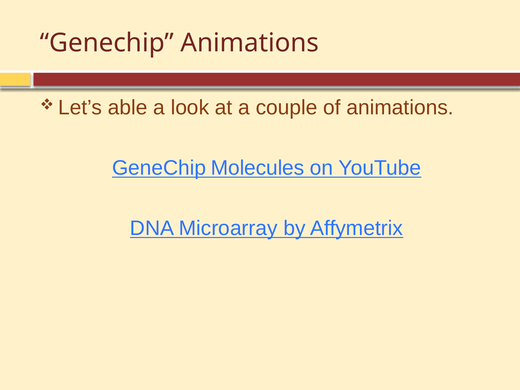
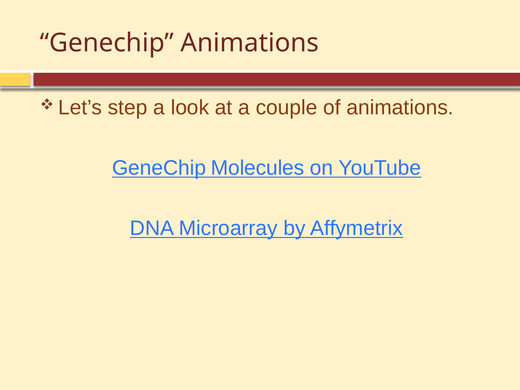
able: able -> step (128, 108)
